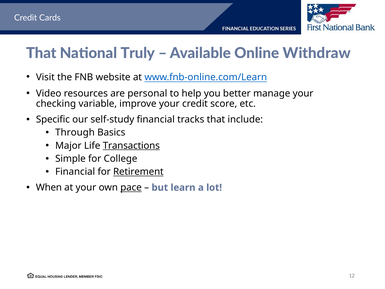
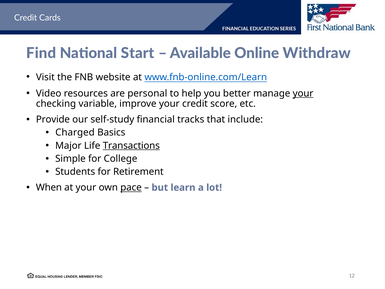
That: That -> Find (41, 53)
Truly: Truly -> Start (138, 53)
your underline: none -> present (303, 93)
Specific: Specific -> Provide (53, 119)
Through: Through -> Charged (75, 132)
Financial: Financial -> Students (75, 172)
Retirement underline: present -> none (138, 172)
